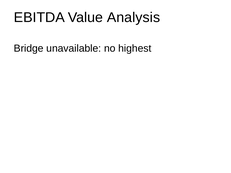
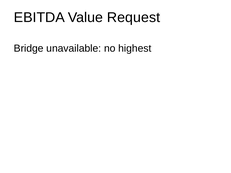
Analysis: Analysis -> Request (133, 18)
